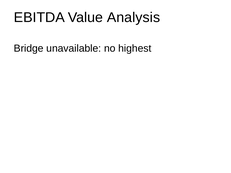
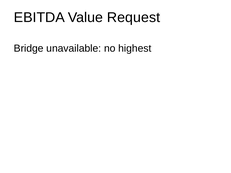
Analysis: Analysis -> Request (133, 18)
